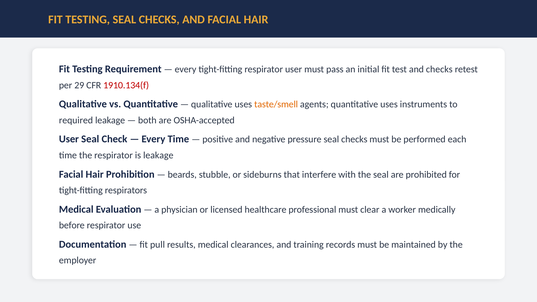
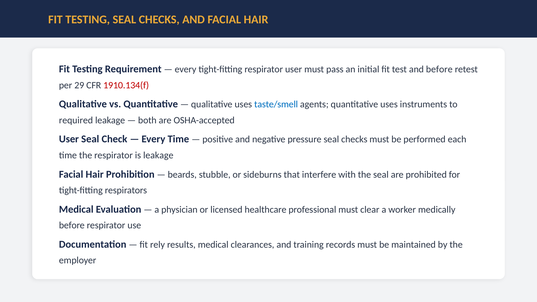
and checks: checks -> before (439, 69)
taste/smell colour: orange -> blue (276, 104)
pull: pull -> rely (158, 245)
